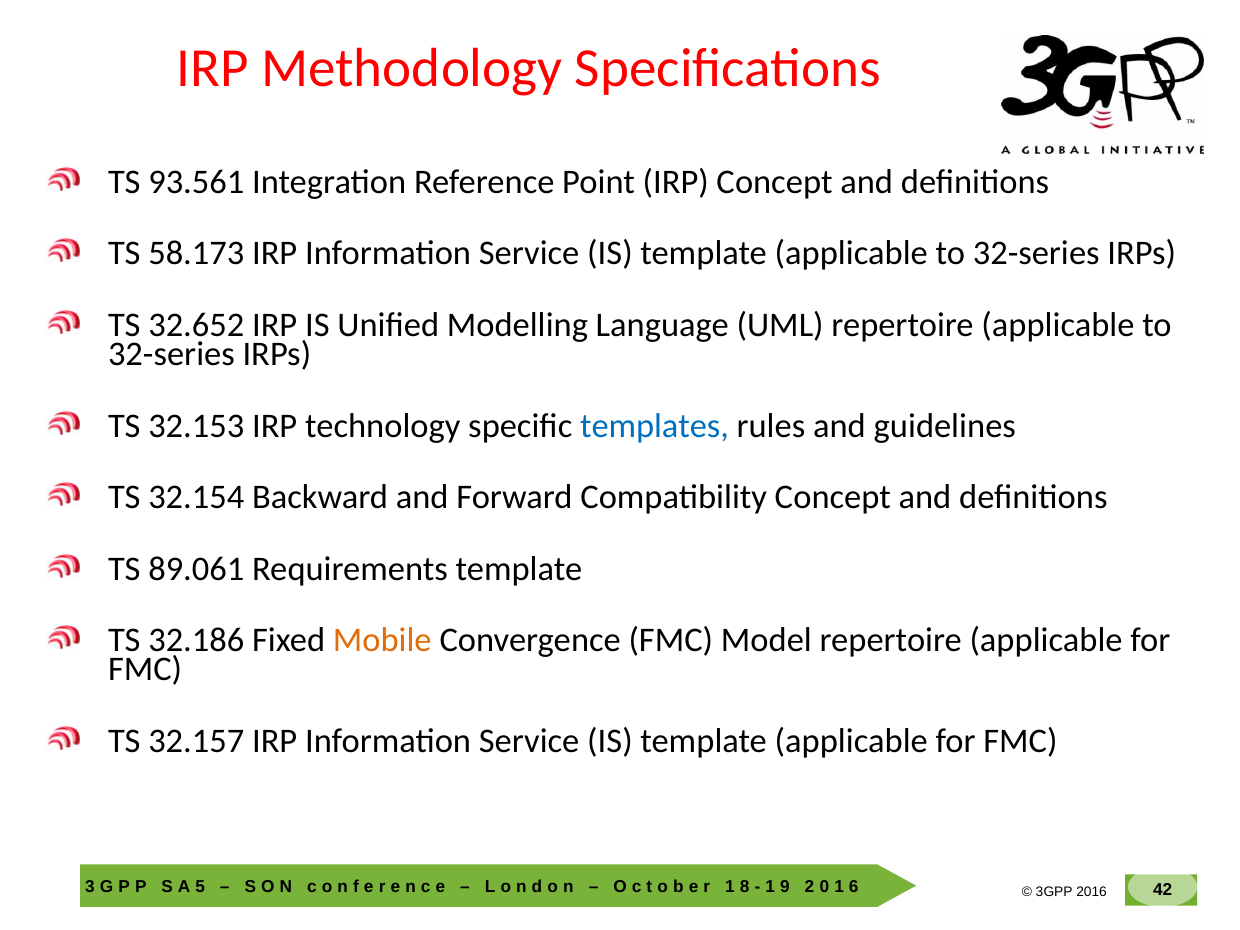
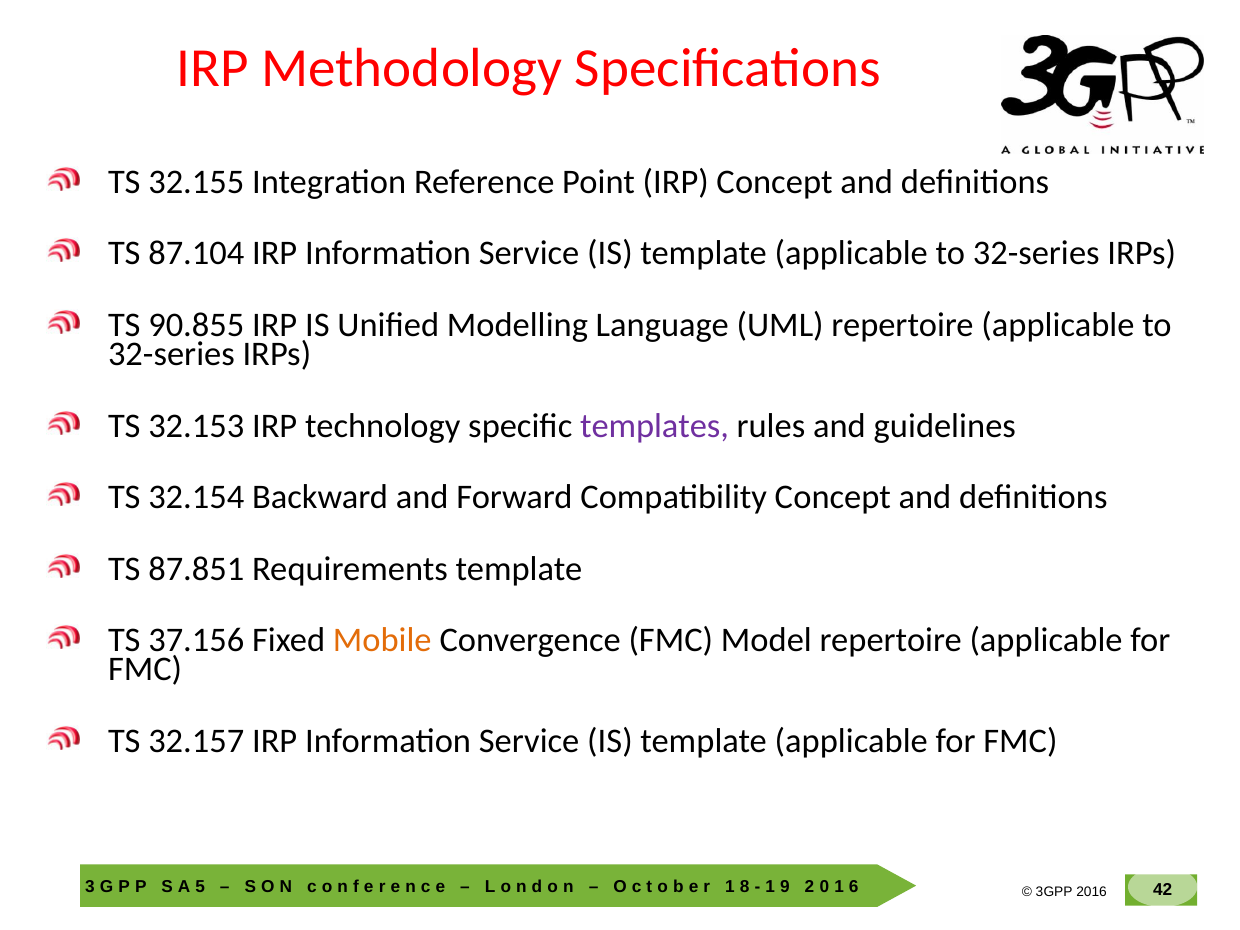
93.561: 93.561 -> 32.155 (196, 182)
58.173: 58.173 -> 87.104 (196, 253)
32.652: 32.652 -> 90.855 (196, 325)
templates colour: blue -> purple (655, 426)
89.061: 89.061 -> 87.851 (196, 569)
32.186: 32.186 -> 37.156 (196, 641)
